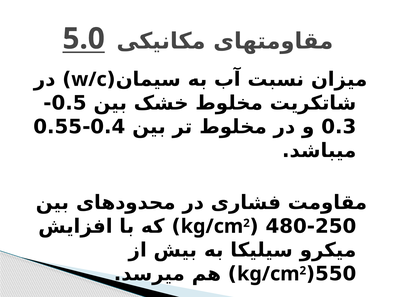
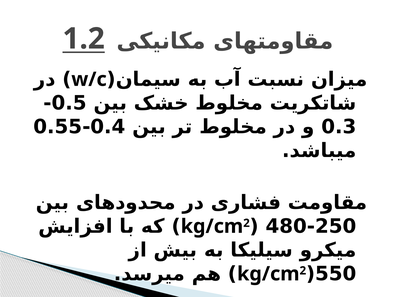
5.0: 5.0 -> 1.2 (84, 39)
